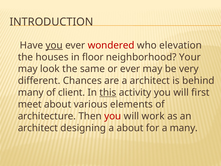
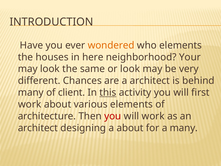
you underline: present -> none (54, 45)
wondered colour: red -> orange (111, 45)
who elevation: elevation -> elements (181, 45)
floor: floor -> here (93, 57)
or ever: ever -> look (130, 69)
meet: meet -> work (30, 104)
